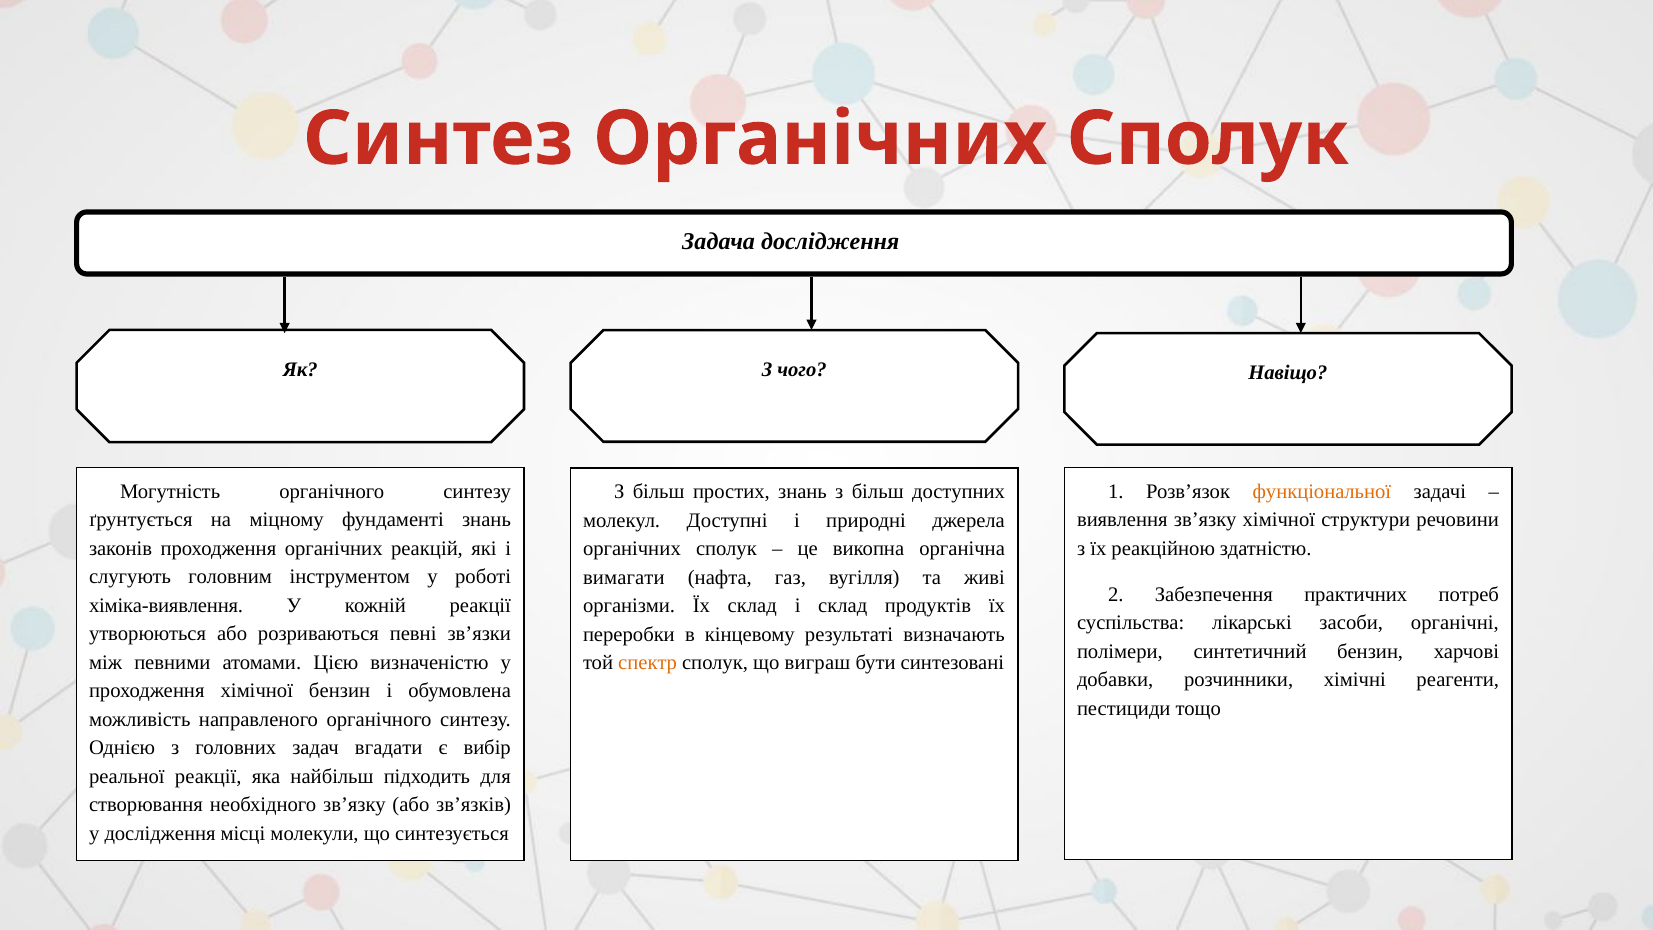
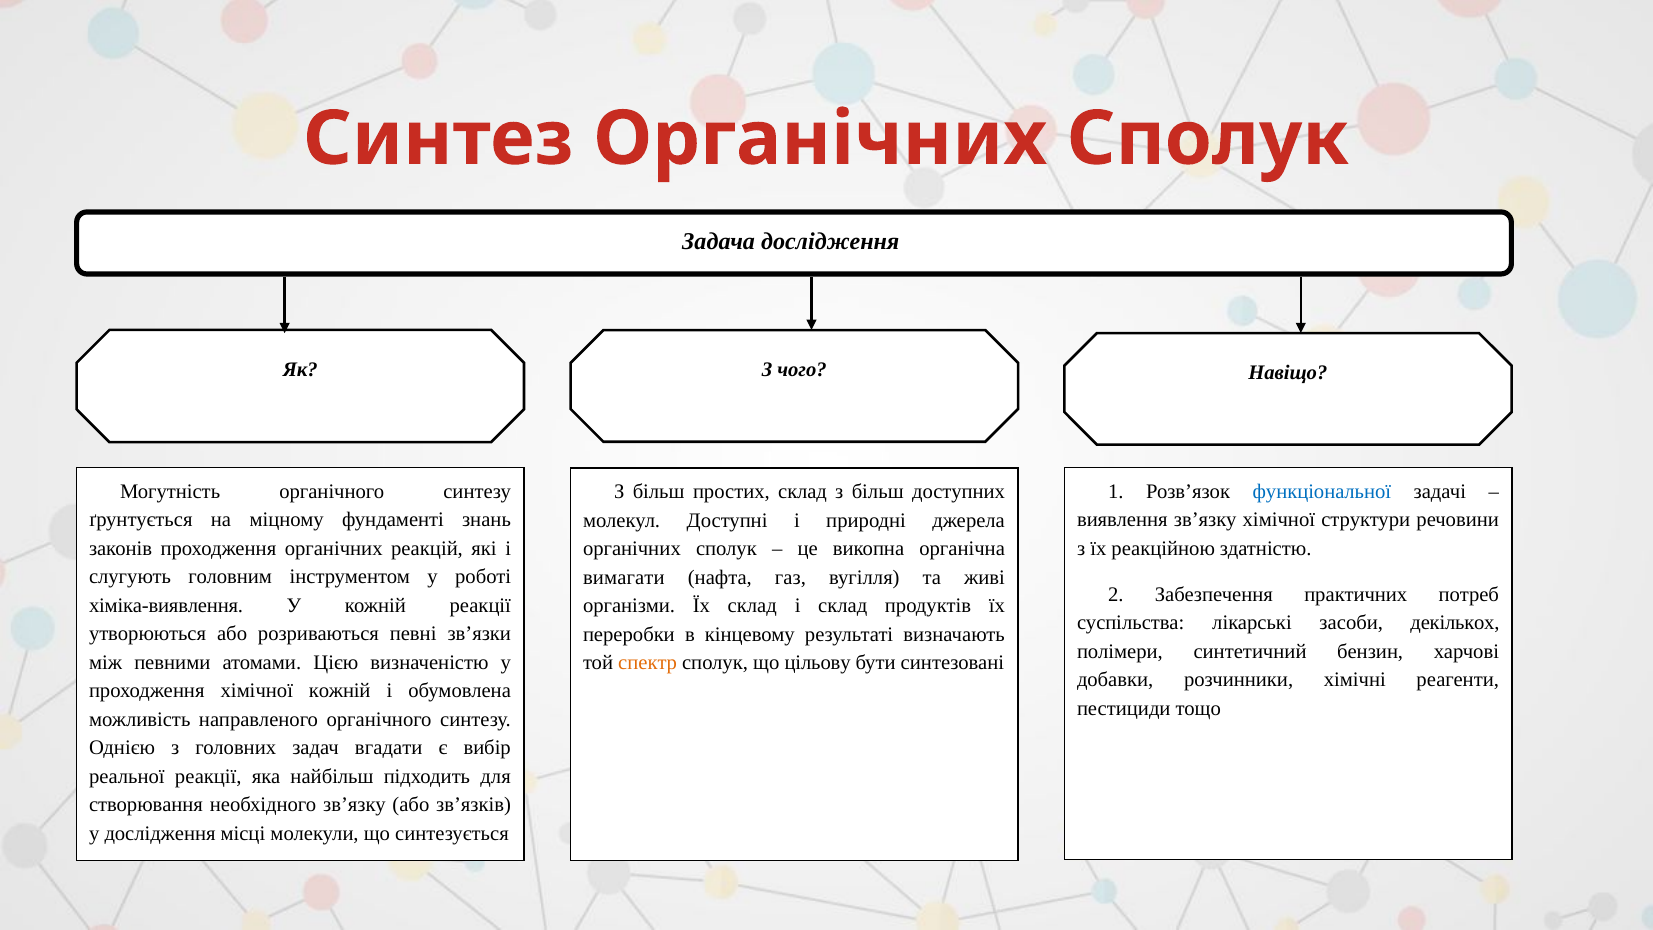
функціональної colour: orange -> blue (1322, 491)
простих знань: знань -> склад (803, 492)
органічні: органічні -> декількох (1455, 623)
виграш: виграш -> цільову (818, 663)
хімічної бензин: бензин -> кожній (340, 691)
